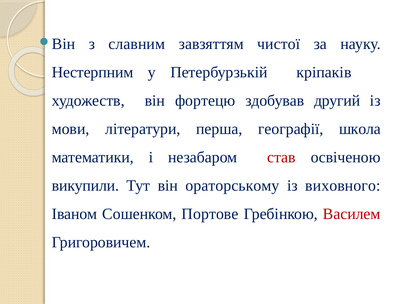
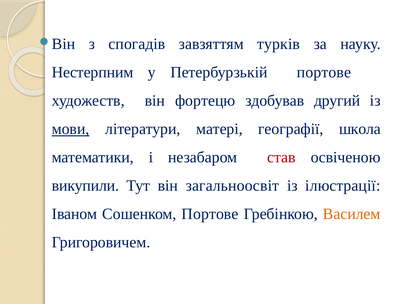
славним: славним -> спогадів (137, 44)
чистої: чистої -> турків (279, 44)
Петербурзькій кріпаків: кріпаків -> портове (324, 72)
мови underline: none -> present (71, 129)
перша: перша -> матері (219, 129)
ораторському: ораторському -> загальноосвіт (232, 186)
виховного: виховного -> ілюстрації (343, 186)
Василем colour: red -> orange (352, 214)
